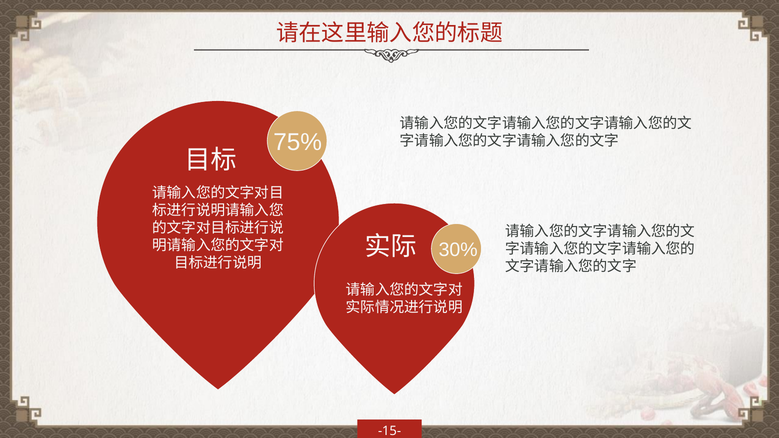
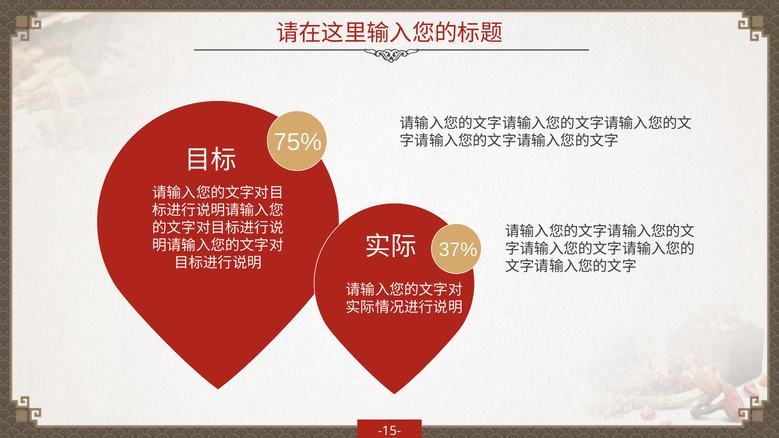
30%: 30% -> 37% (458, 250)
